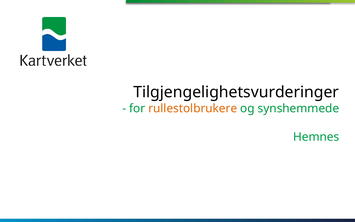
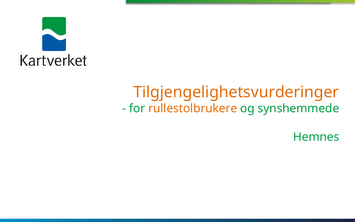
Tilgjengelighetsvurderinger colour: black -> orange (236, 92)
